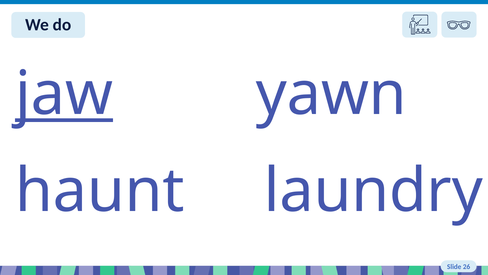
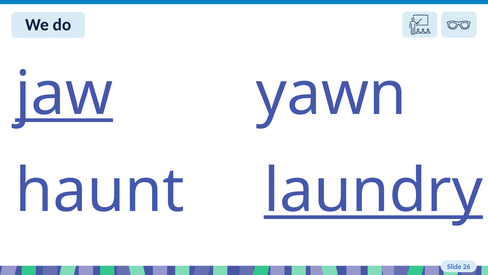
laundry underline: none -> present (373, 191)
